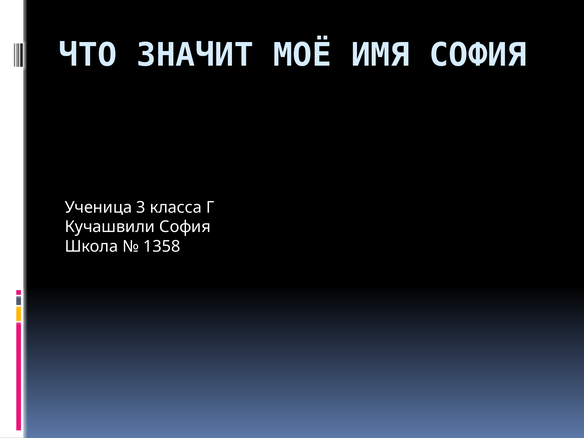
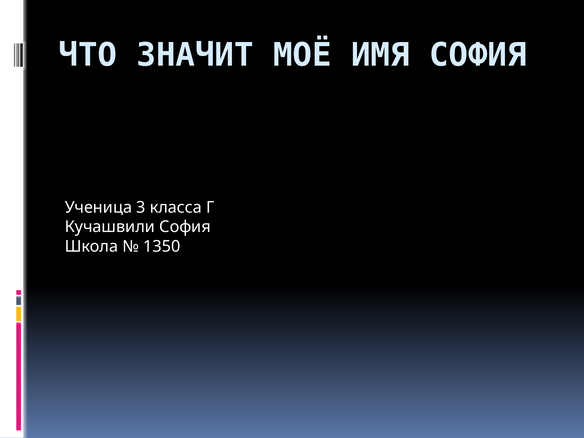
1358: 1358 -> 1350 (162, 246)
